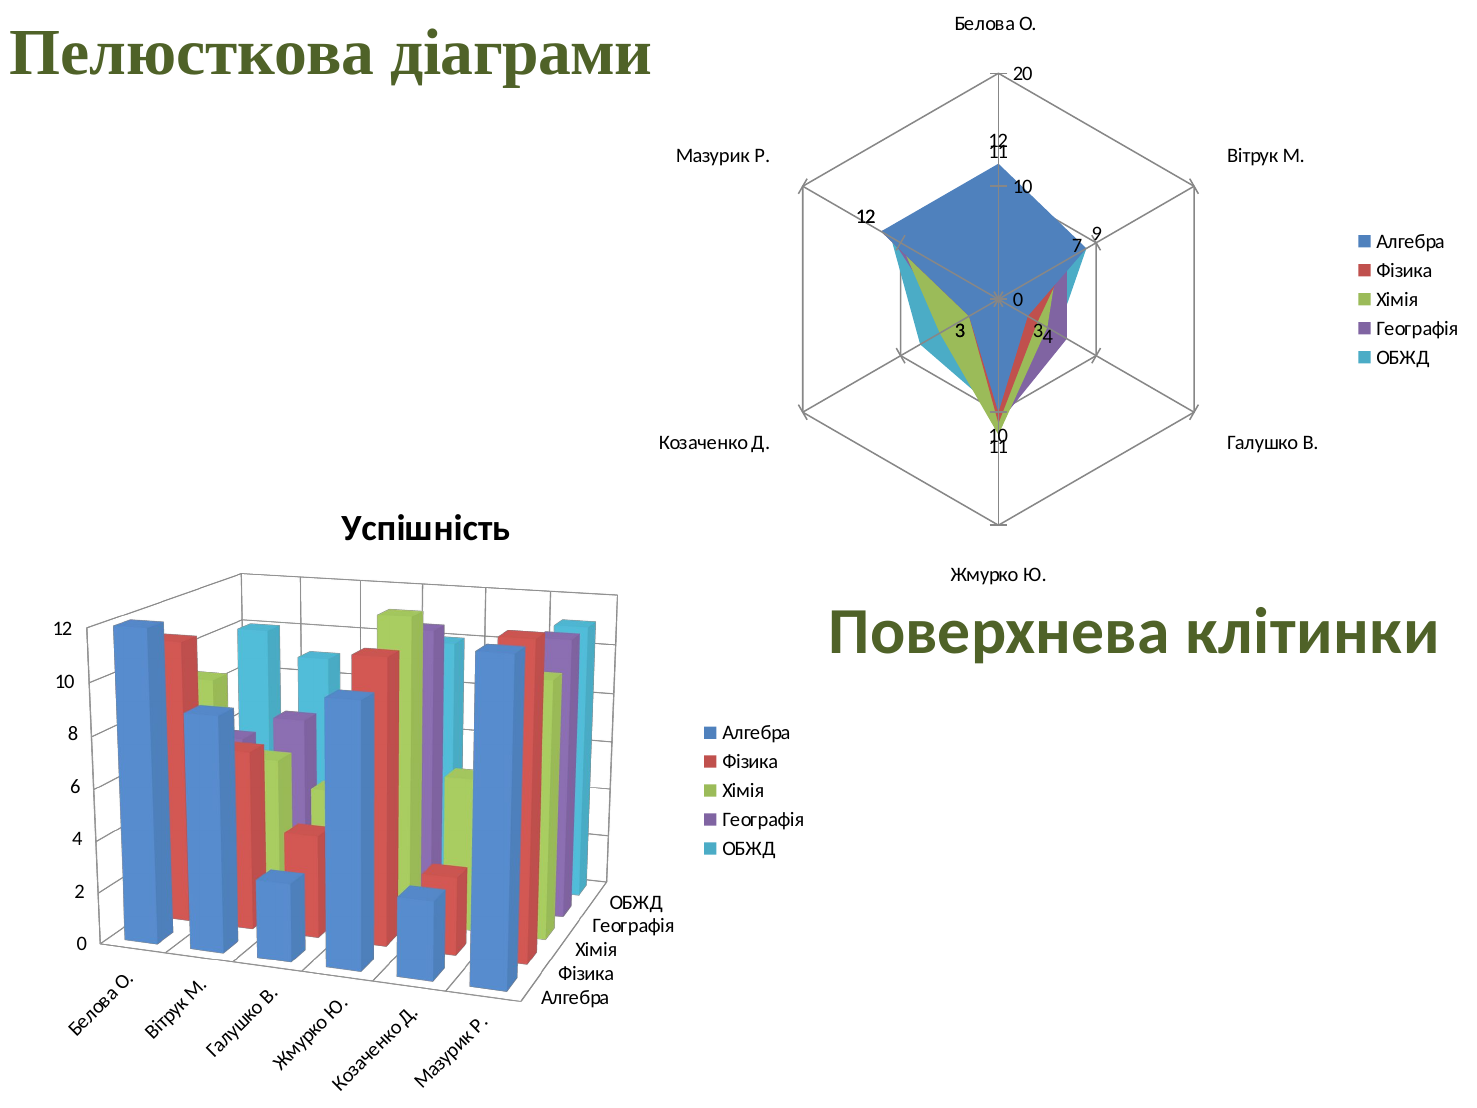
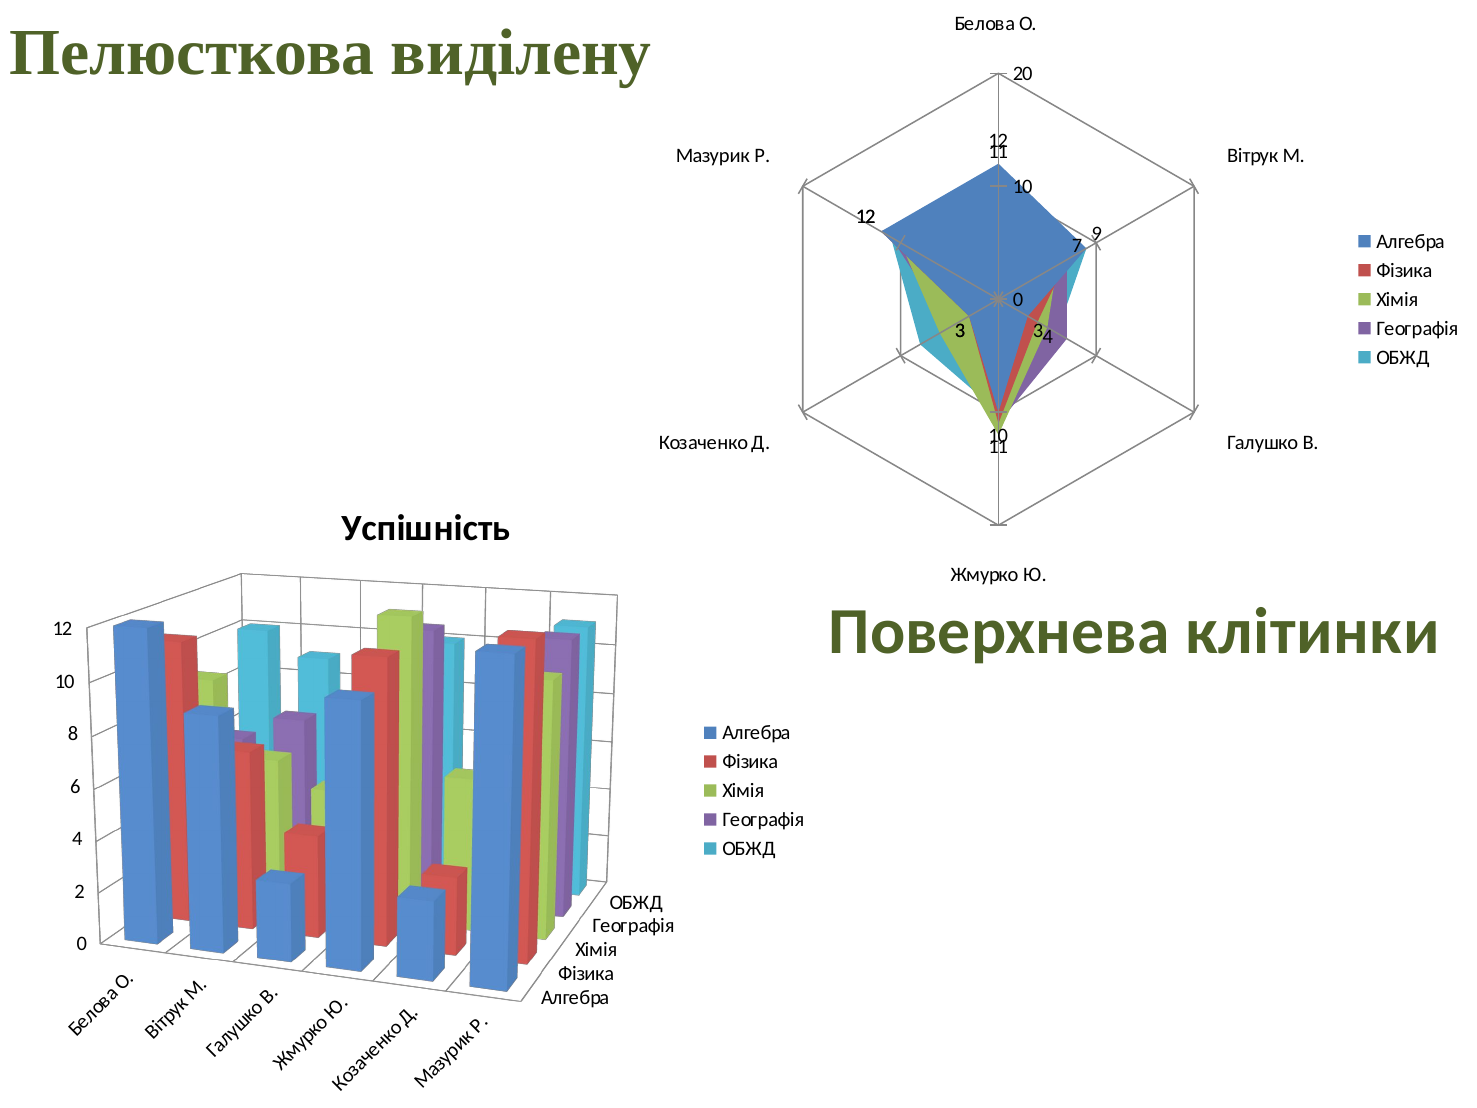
діаграми: діаграми -> виділену (521, 52)
